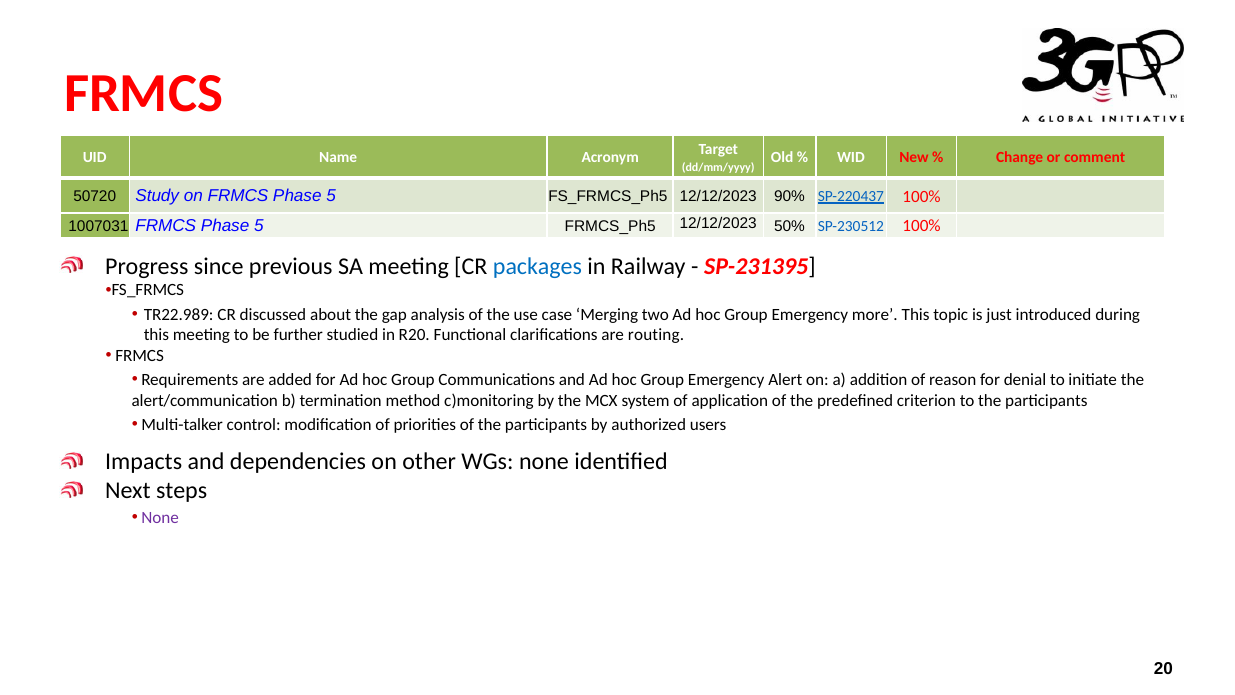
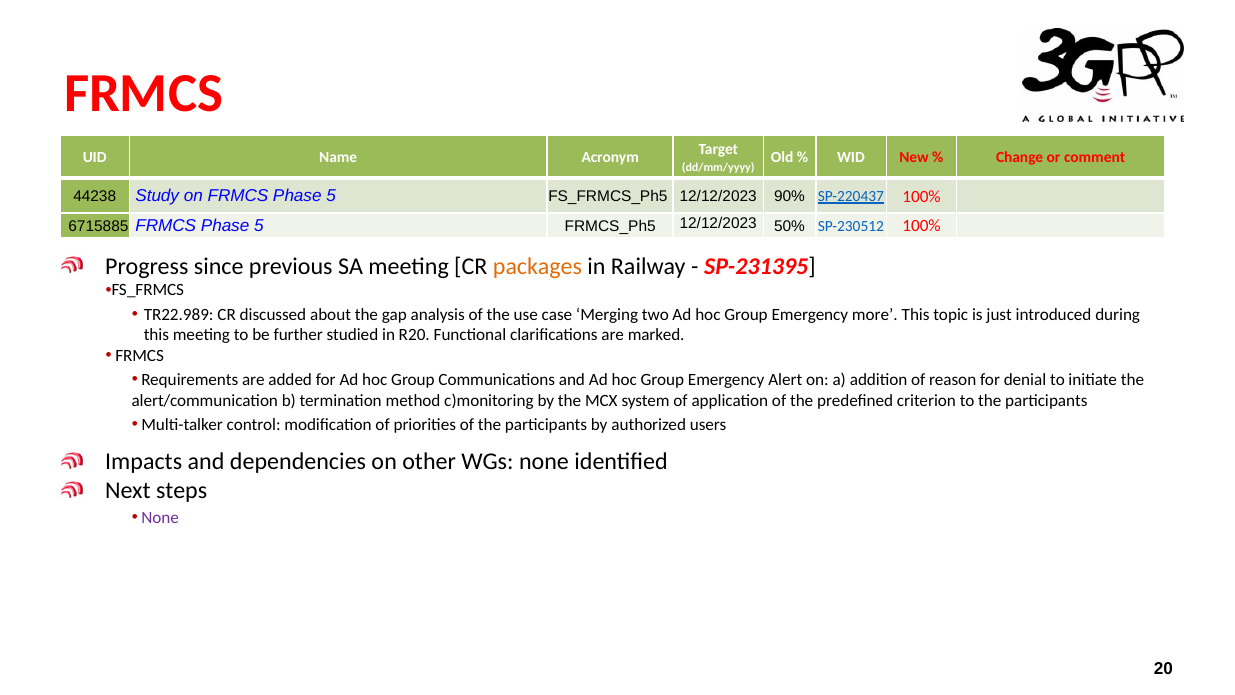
50720: 50720 -> 44238 (95, 196)
1007031: 1007031 -> 6715885 (98, 226)
packages colour: blue -> orange (537, 266)
routing: routing -> marked (656, 335)
